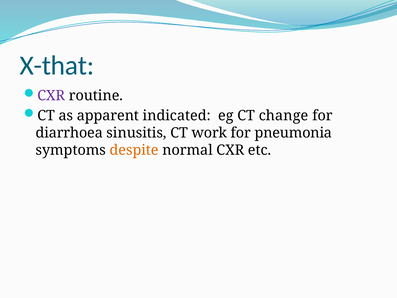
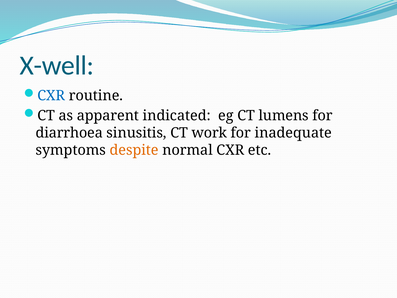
X-that: X-that -> X-well (57, 66)
CXR colour: purple -> blue (51, 96)
change: change -> lumens (284, 116)
pneumonia: pneumonia -> inadequate (293, 133)
